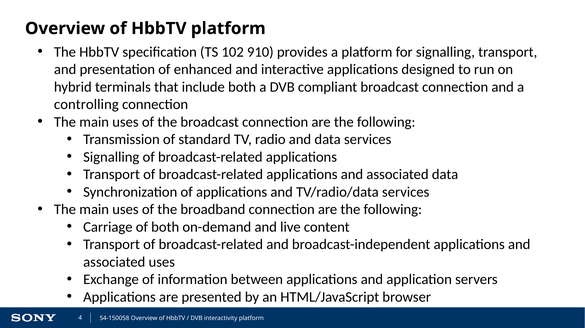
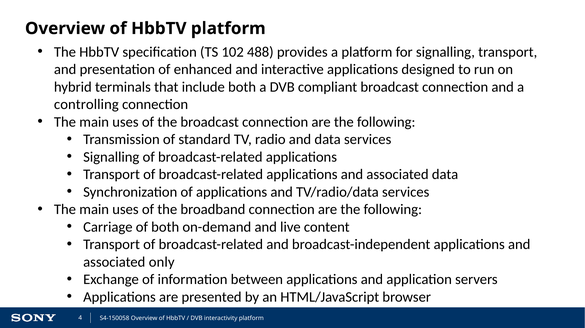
910: 910 -> 488 (260, 52)
associated uses: uses -> only (162, 262)
